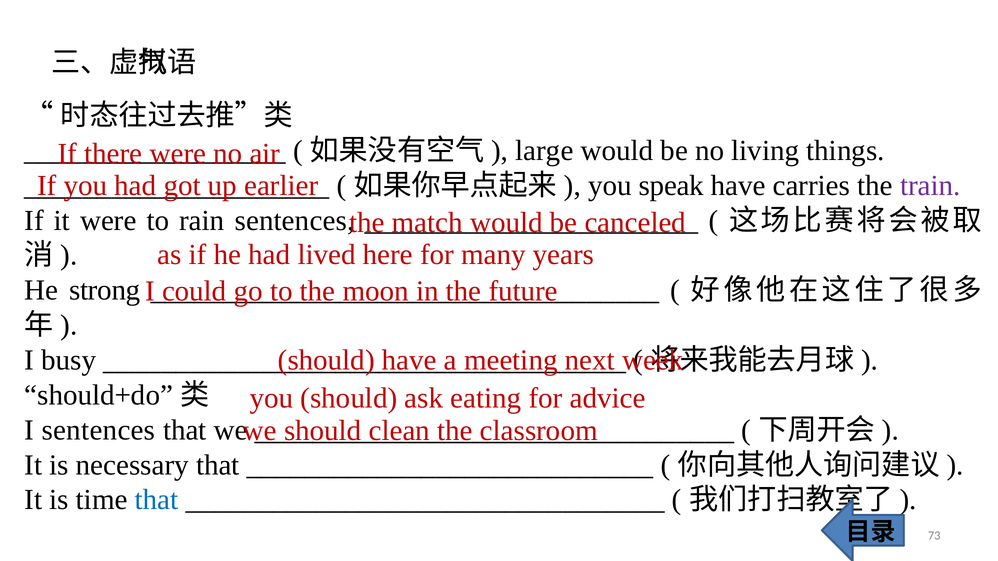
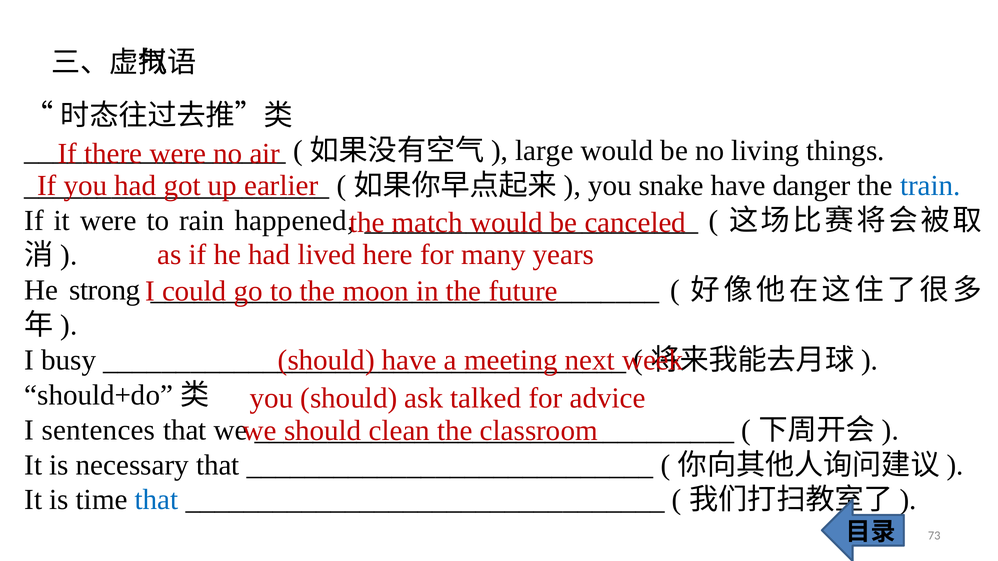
speak: speak -> snake (671, 186)
carries: carries -> danger (812, 186)
train colour: purple -> blue (930, 186)
rain sentences: sentences -> happened (294, 221)
eating: eating -> talked (486, 398)
